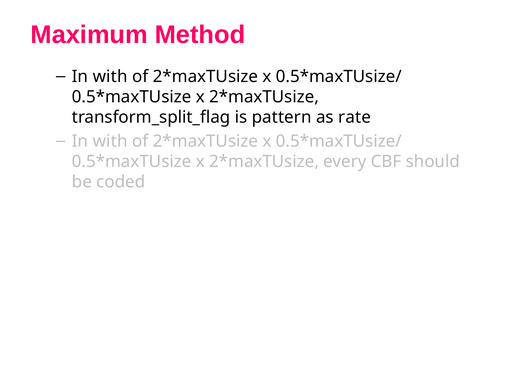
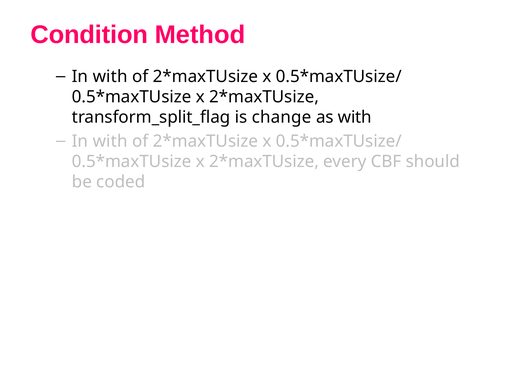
Maximum: Maximum -> Condition (89, 35)
pattern: pattern -> change (282, 117)
as rate: rate -> with (355, 117)
